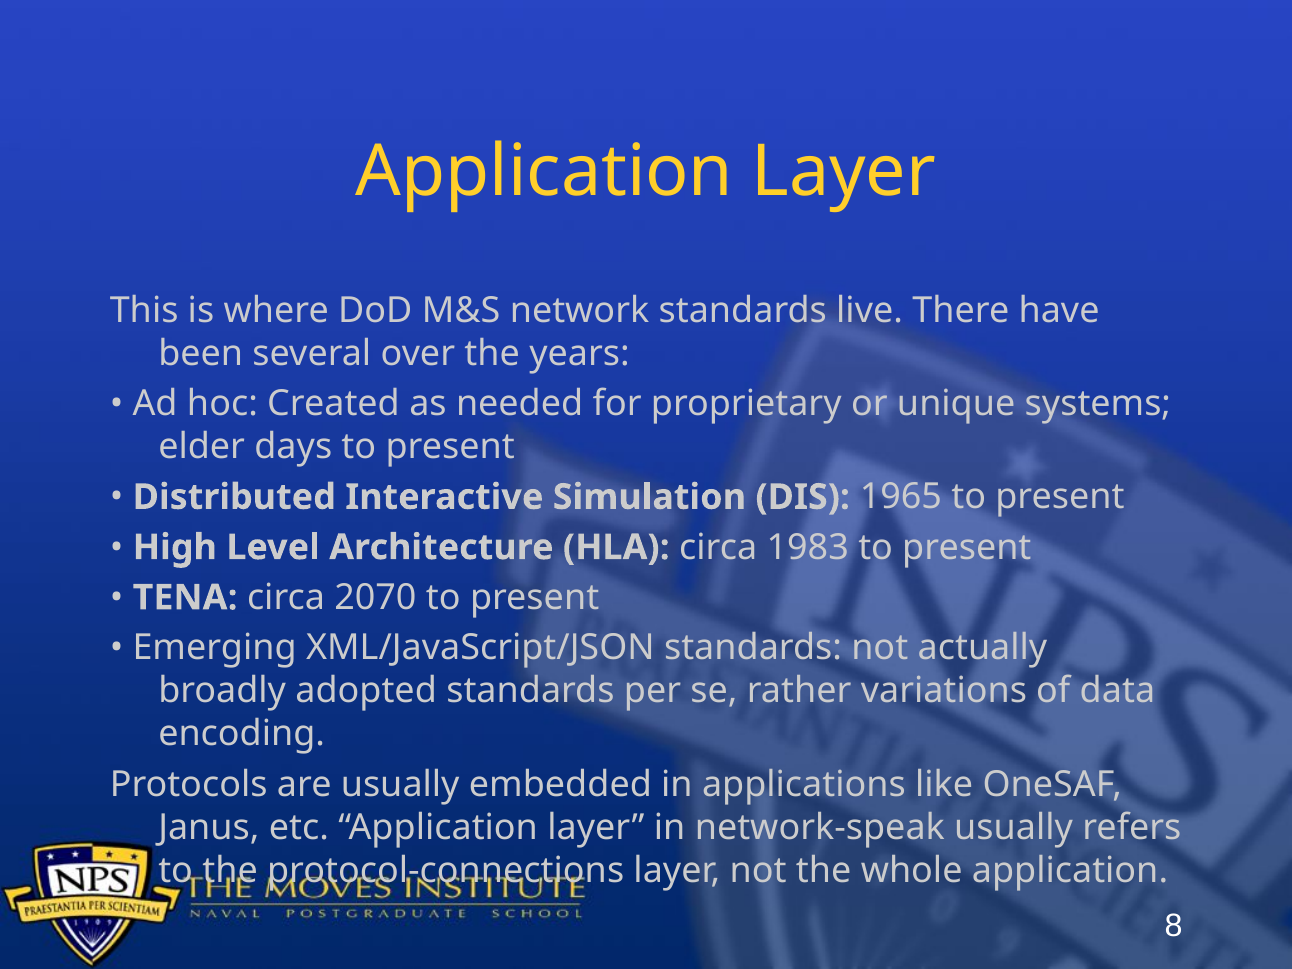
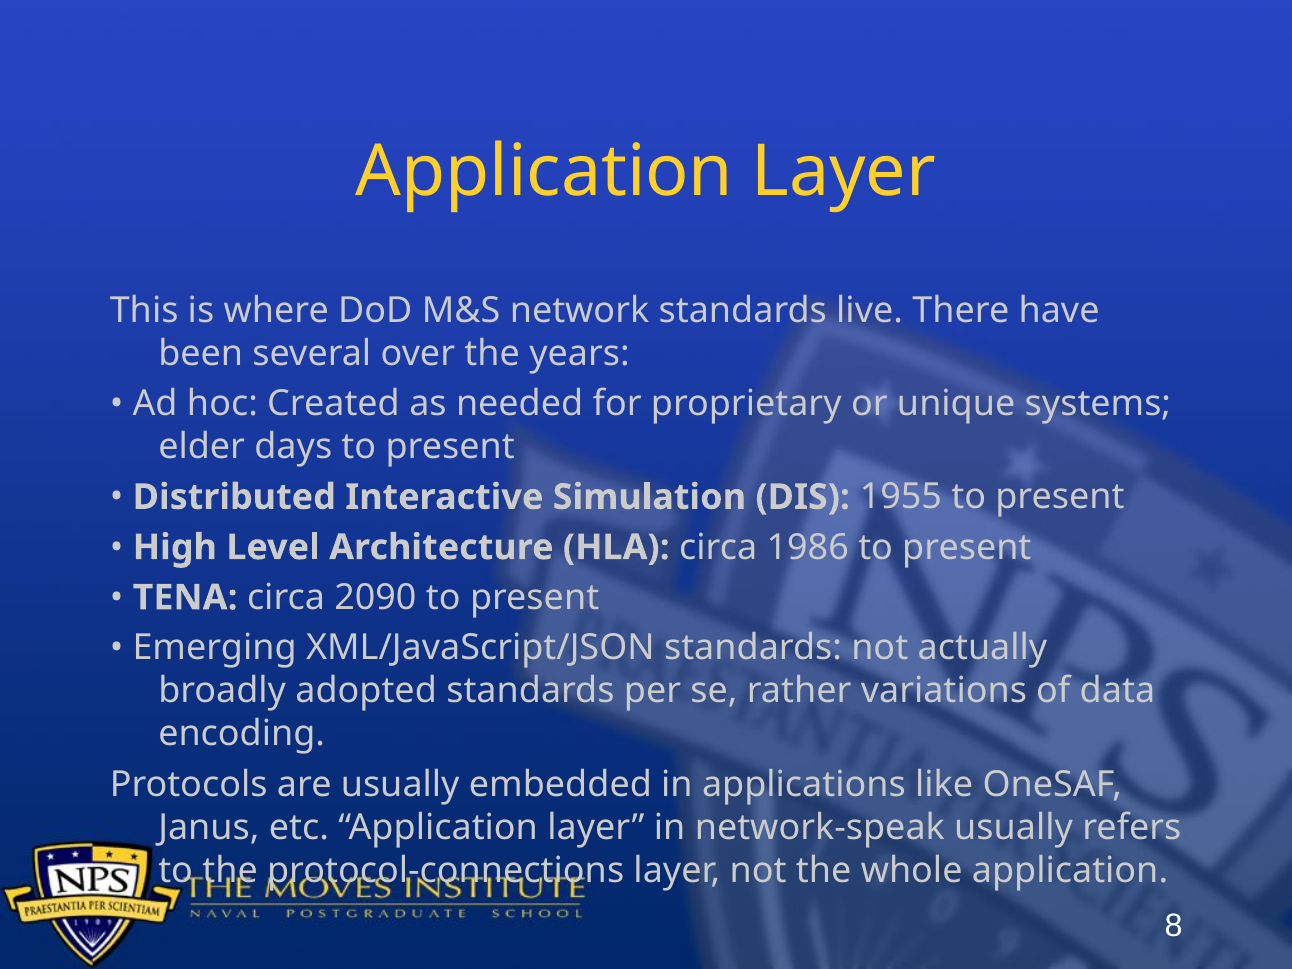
1965: 1965 -> 1955 (901, 497)
1983: 1983 -> 1986 (808, 547)
2070: 2070 -> 2090 (375, 598)
